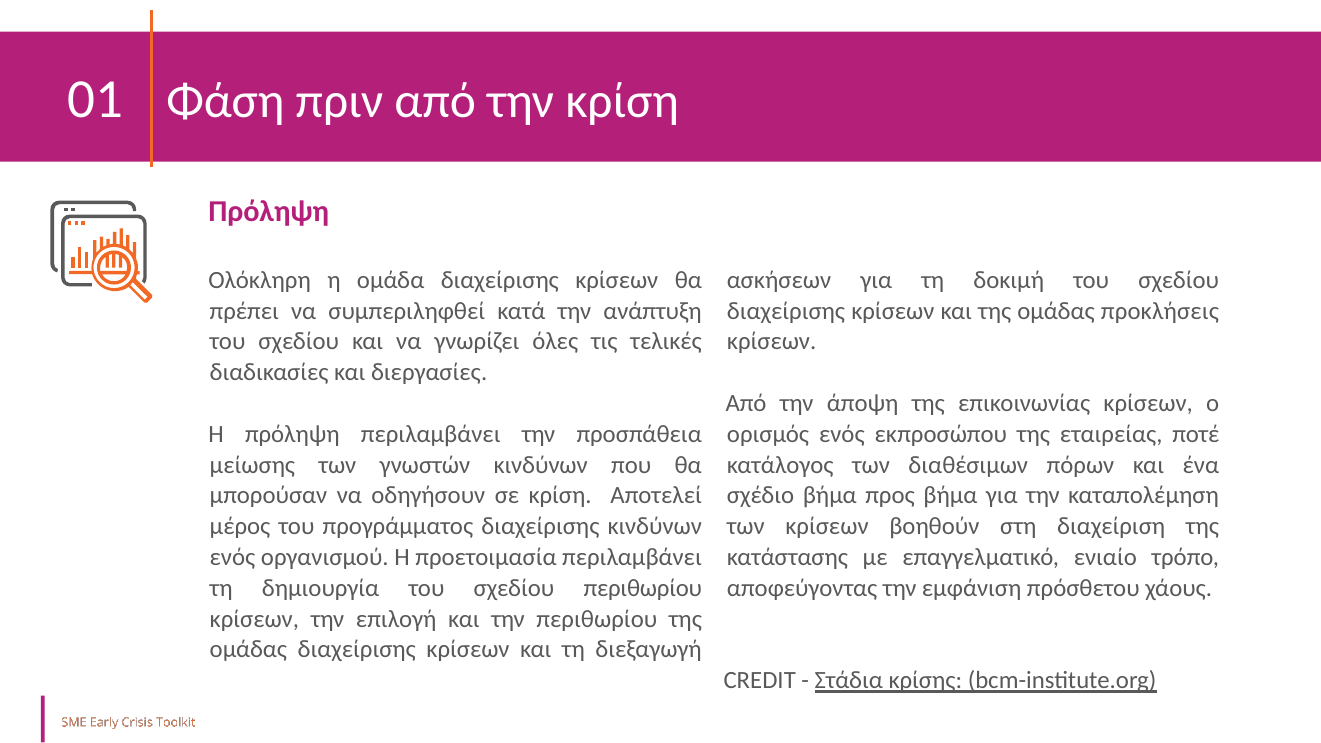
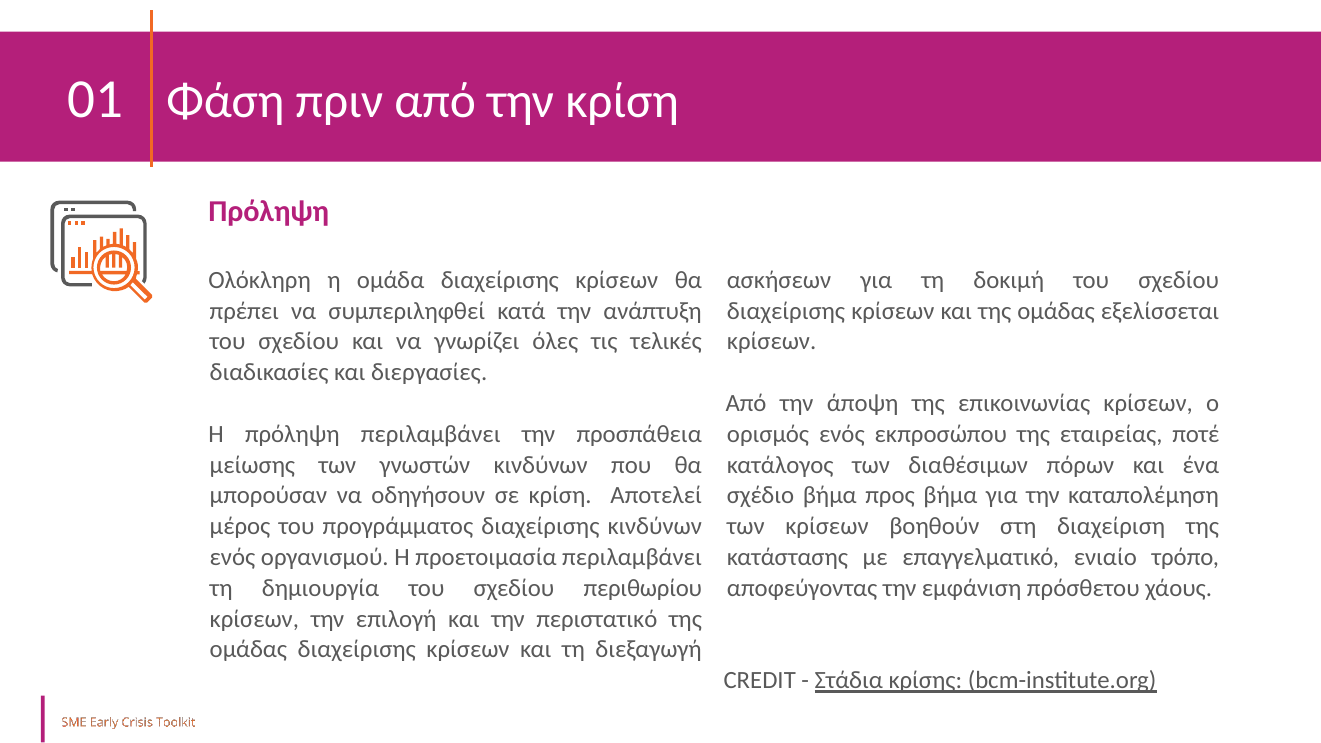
προκλήσεις: προκλήσεις -> εξελίσσεται (1160, 311)
την περιθωρίου: περιθωρίου -> περιστατικό (597, 619)
